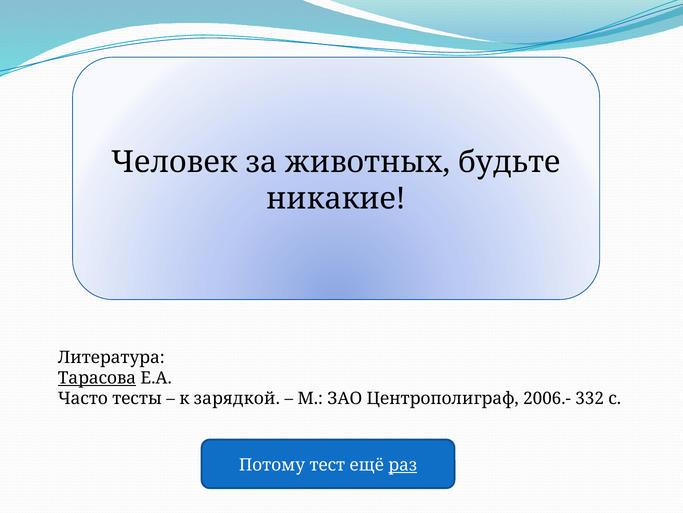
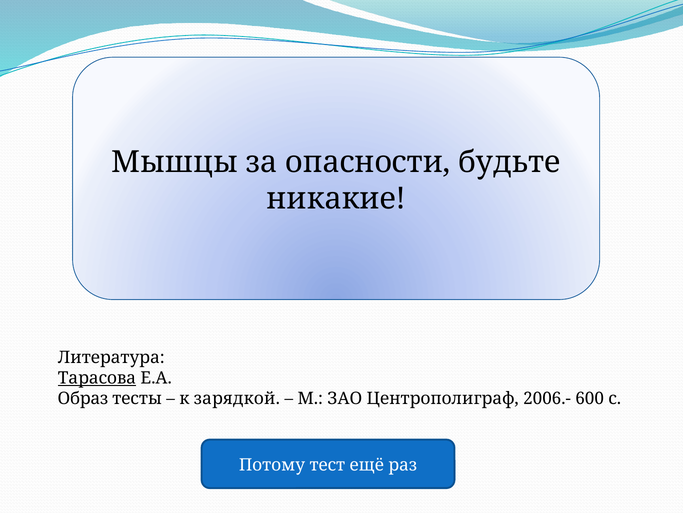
Человек: Человек -> Мышцы (175, 162)
животных: животных -> опасности (368, 162)
Часто: Часто -> Образ (83, 398)
332: 332 -> 600 (590, 398)
раз underline: present -> none (403, 464)
